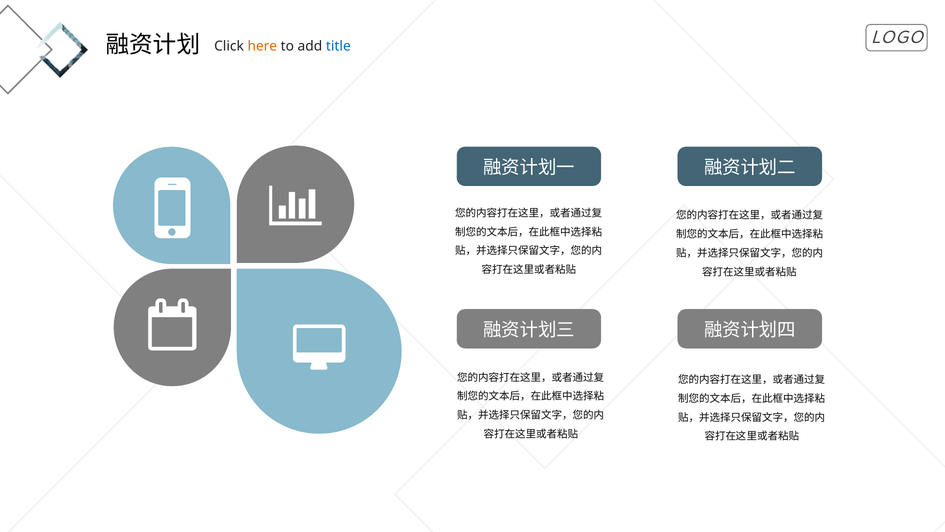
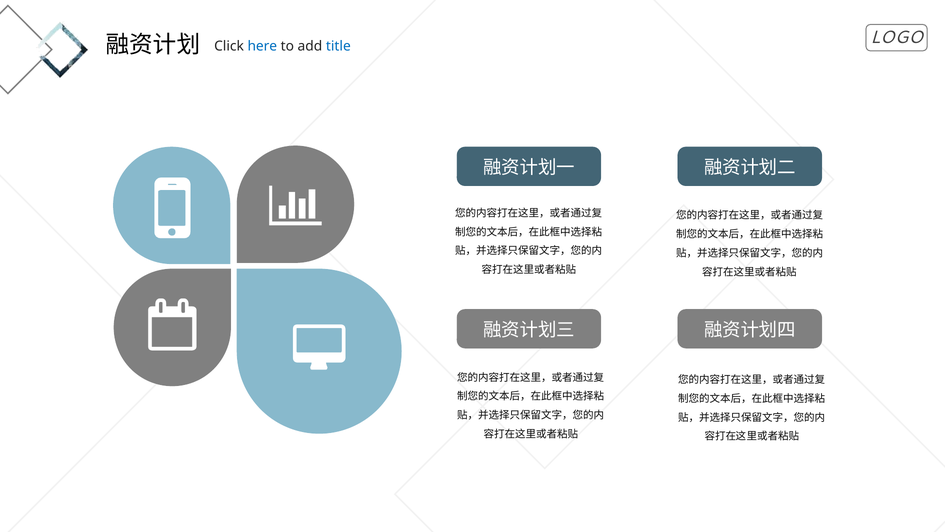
here colour: orange -> blue (262, 46)
